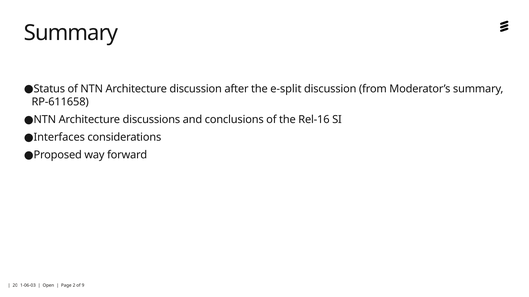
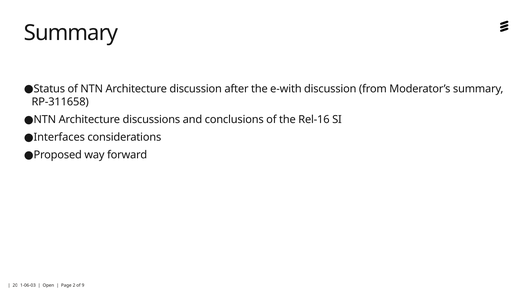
e-split: e-split -> e-with (286, 89)
RP-611658: RP-611658 -> RP-311658 (60, 102)
